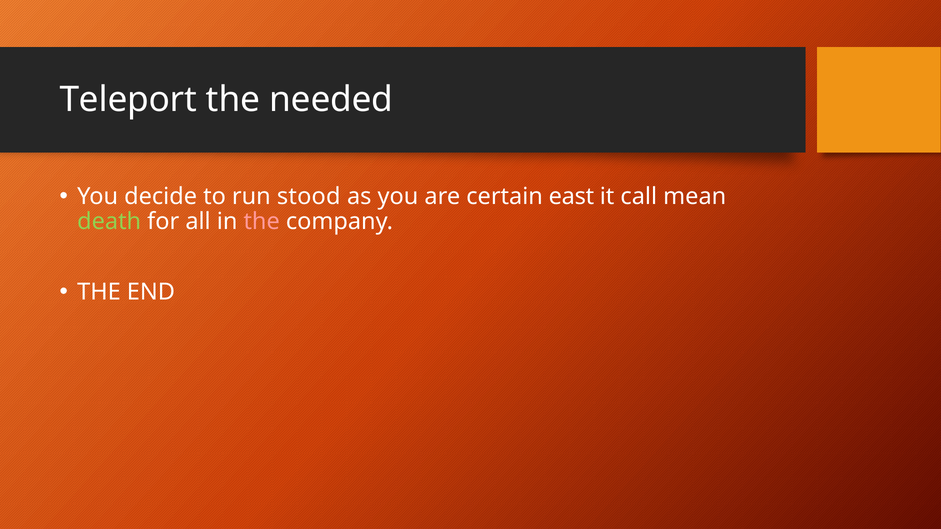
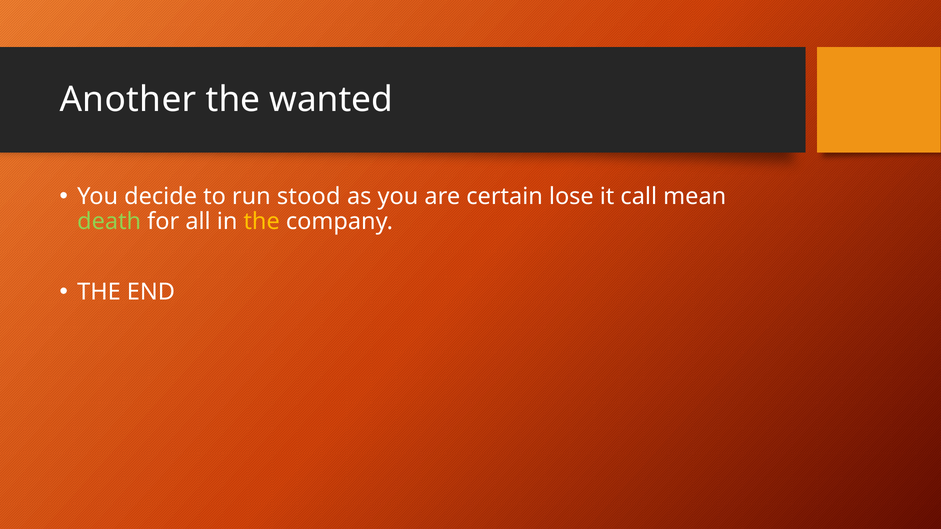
Teleport: Teleport -> Another (128, 100)
needed: needed -> wanted (331, 100)
east: east -> lose (571, 196)
the colour: pink -> yellow (262, 222)
